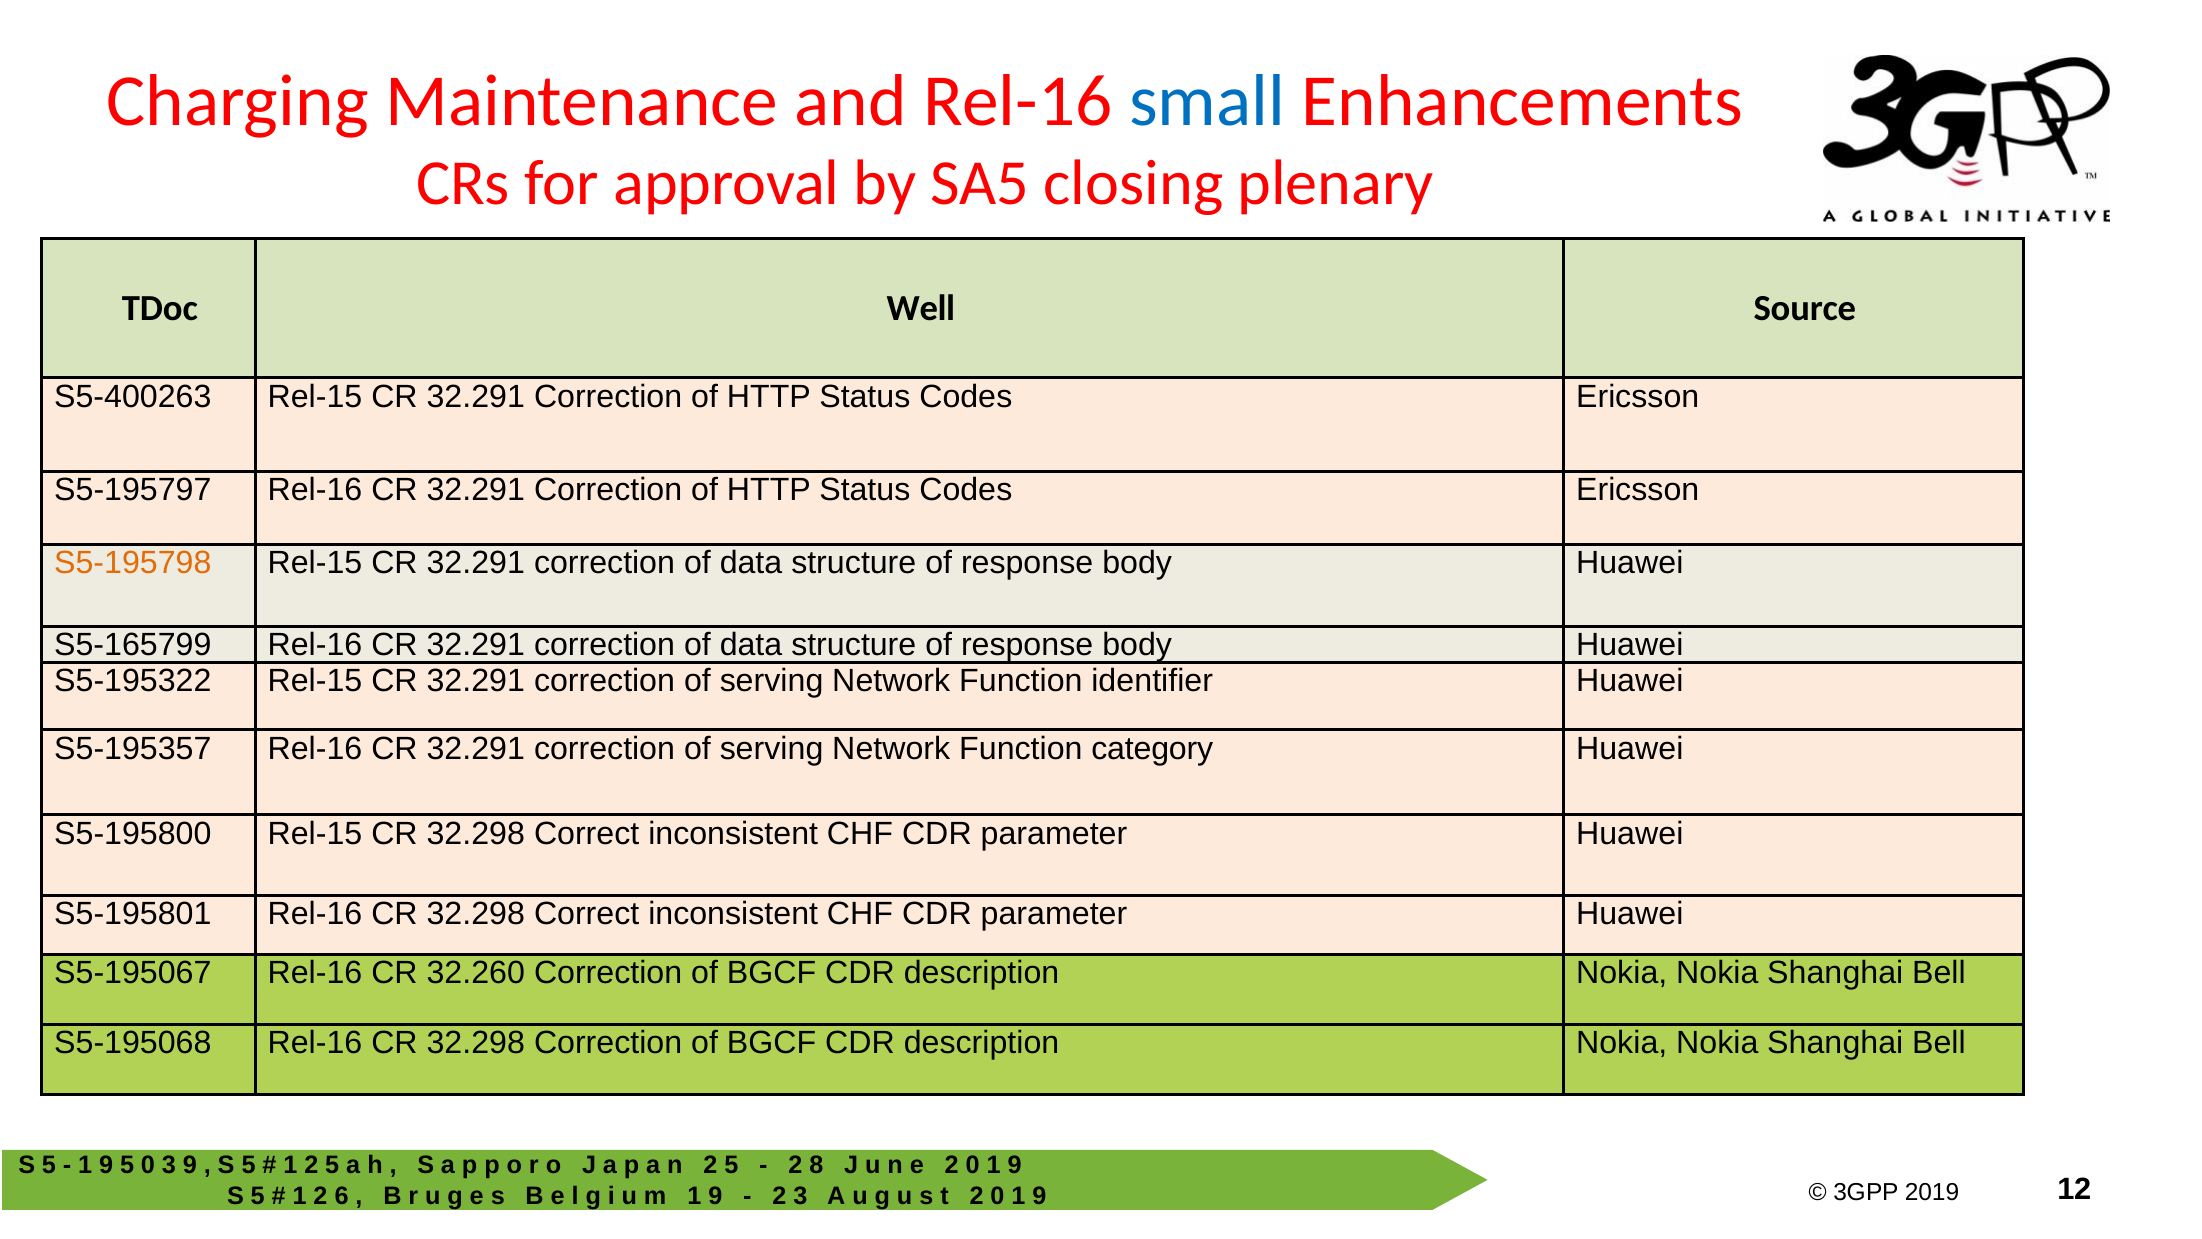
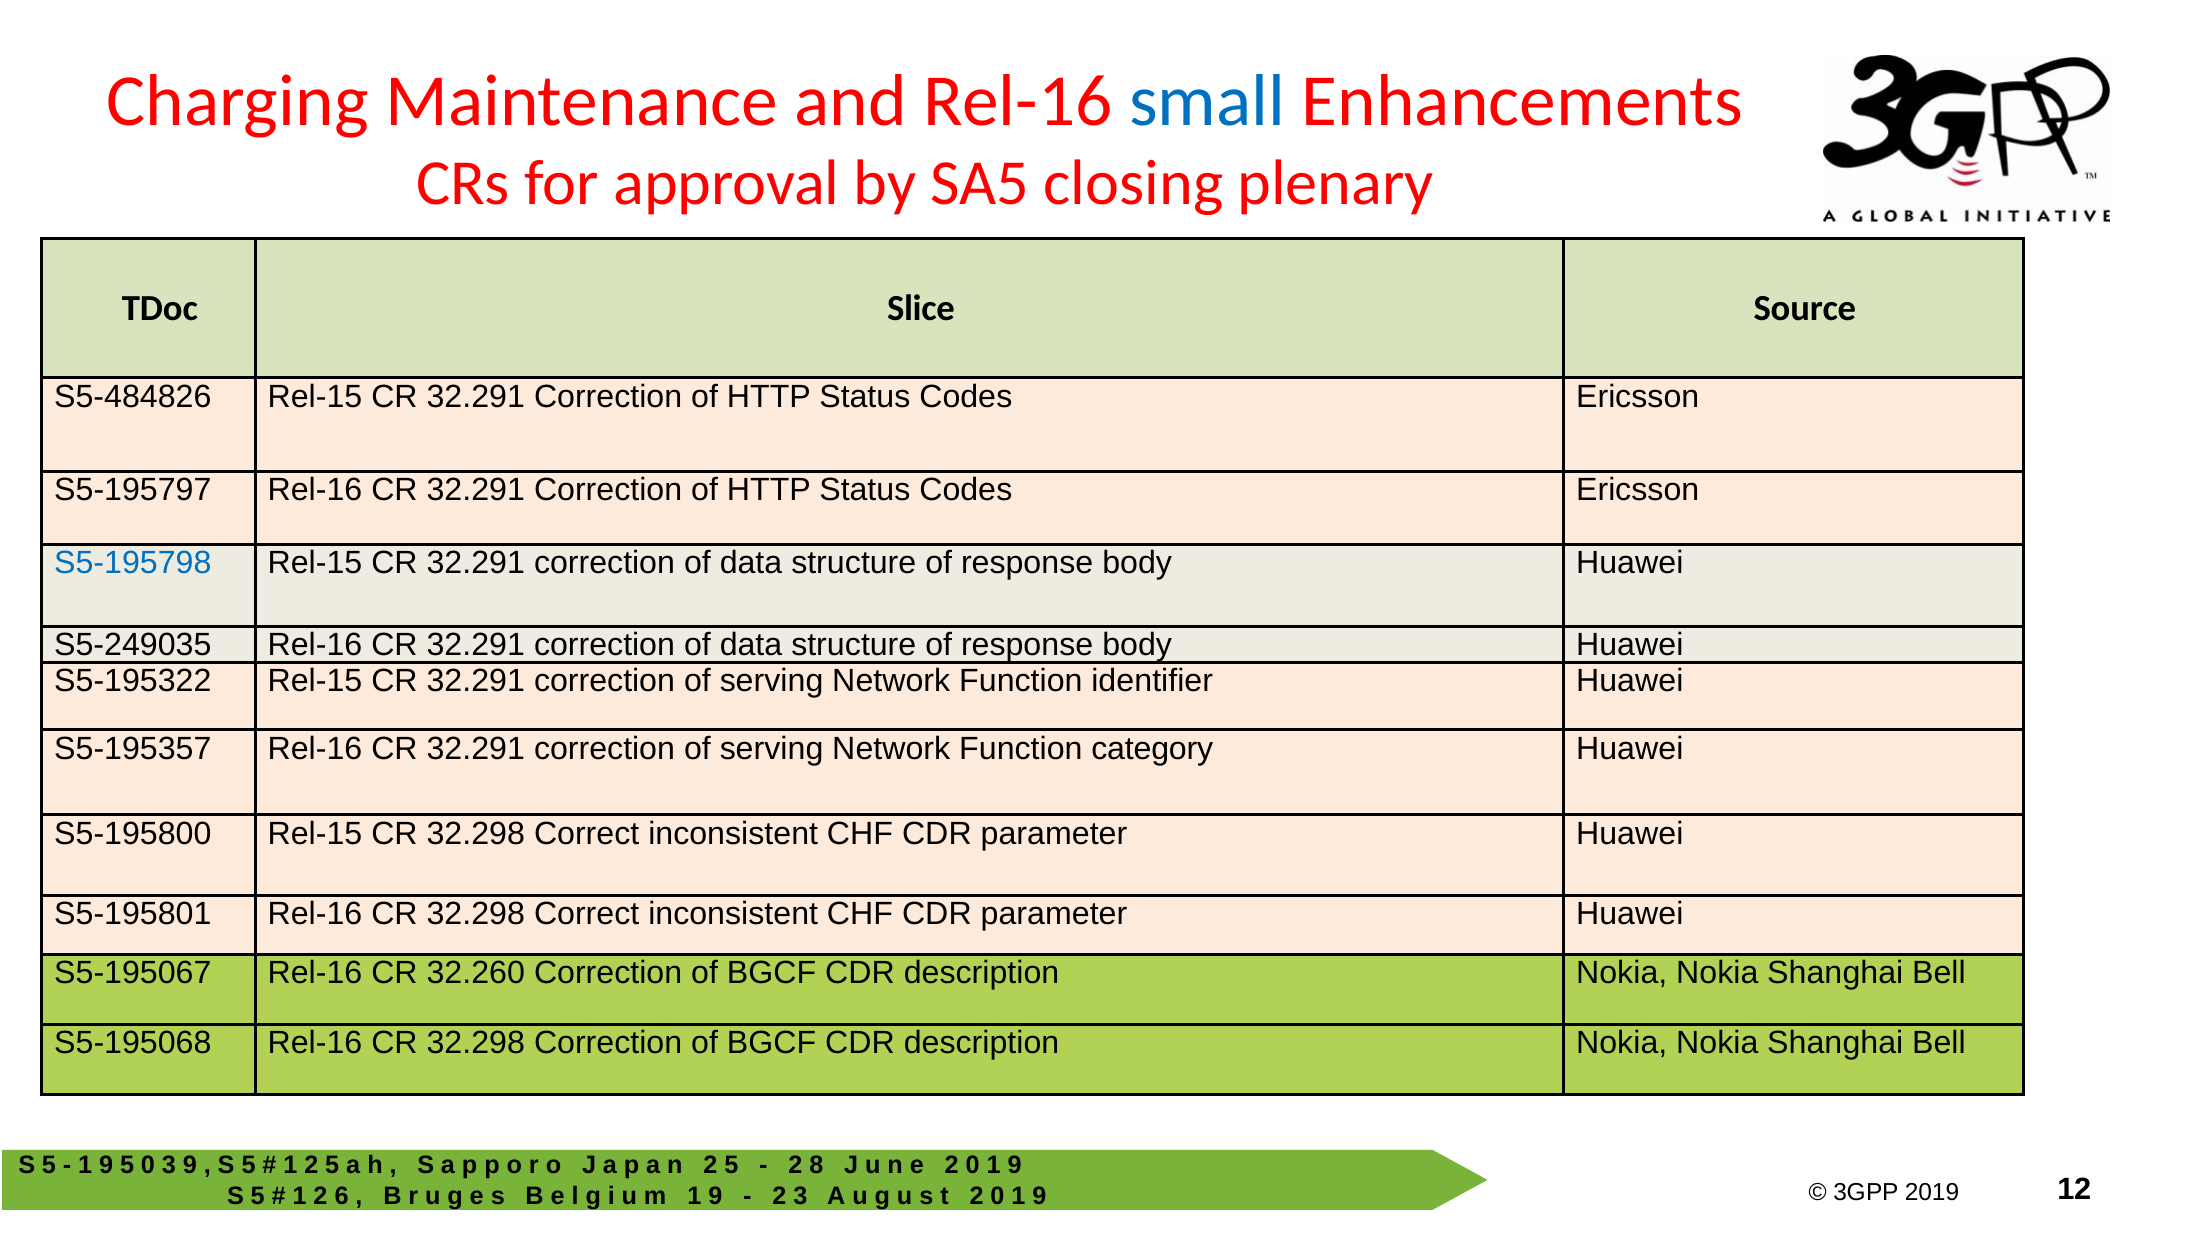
Well: Well -> Slice (921, 309)
S5-400263: S5-400263 -> S5-484826 (133, 396)
S5-195798 colour: orange -> blue (133, 563)
S5-165799: S5-165799 -> S5-249035 (133, 645)
